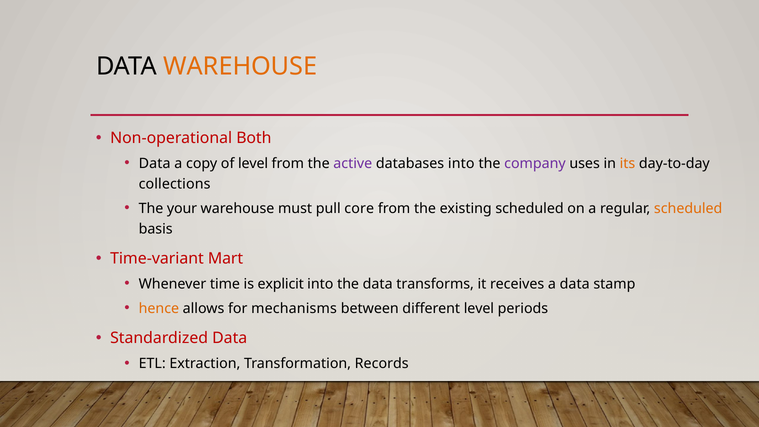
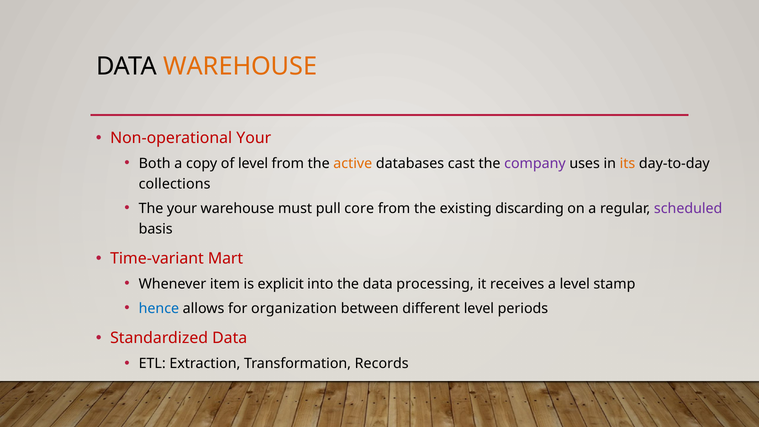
Non-operational Both: Both -> Your (254, 138)
Data: Data -> Both (155, 163)
active colour: purple -> orange (353, 163)
databases into: into -> cast (461, 163)
existing scheduled: scheduled -> discarding (530, 208)
scheduled colour: orange -> purple (688, 208)
time: time -> item (225, 284)
transforms: transforms -> processing (435, 284)
a data: data -> level (575, 284)
hence colour: orange -> blue (159, 308)
mechanisms: mechanisms -> organization (294, 308)
